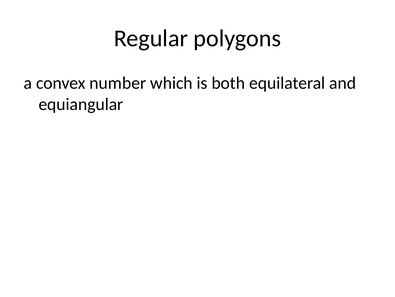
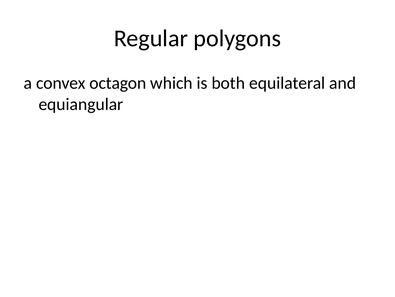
number: number -> octagon (118, 83)
